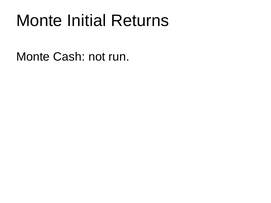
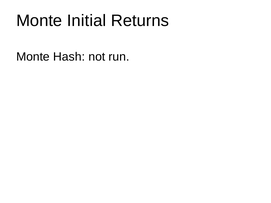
Cash: Cash -> Hash (69, 57)
